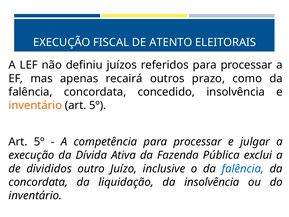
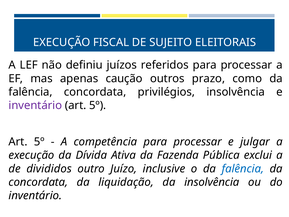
ATENTO: ATENTO -> SUJEITO (171, 42)
recairá: recairá -> caução (124, 78)
concedido: concedido -> privilégios (166, 92)
inventário colour: orange -> purple (35, 105)
